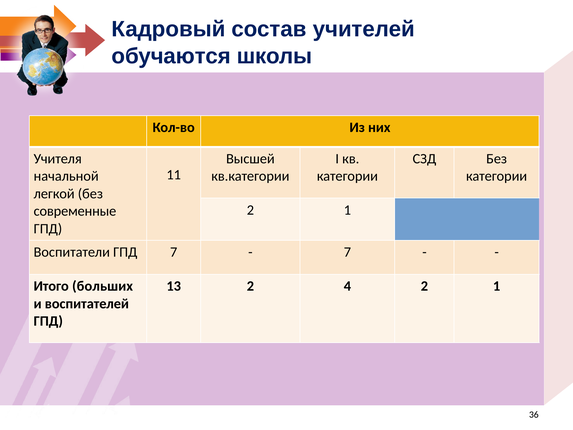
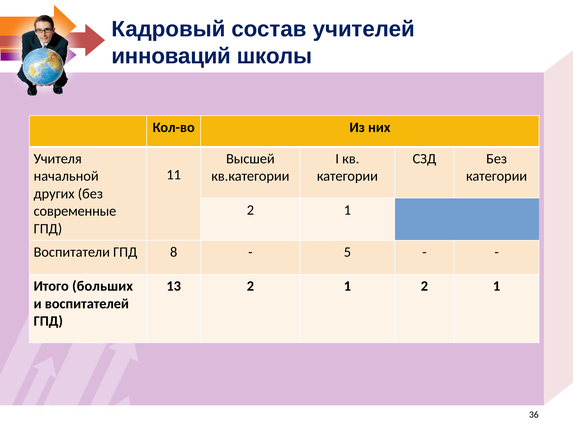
обучаются: обучаются -> инноваций (171, 56)
легкой: легкой -> других (54, 194)
ГПД 7: 7 -> 8 (174, 252)
7: 7 -> 5 (347, 252)
13 2 4: 4 -> 1 (347, 286)
